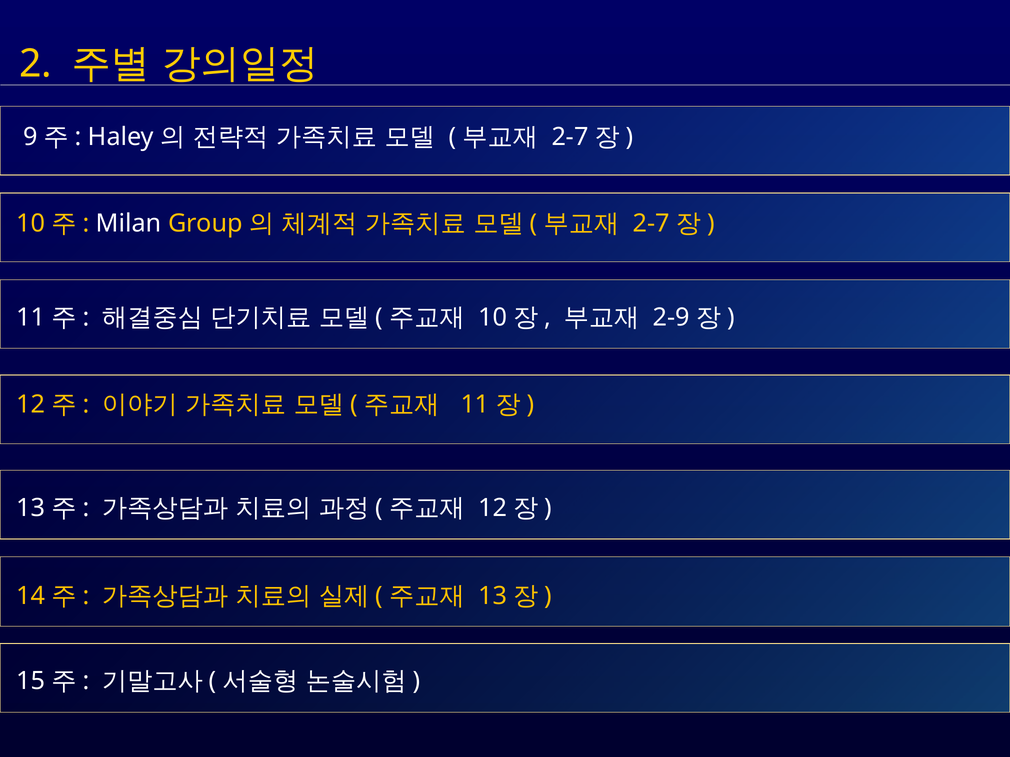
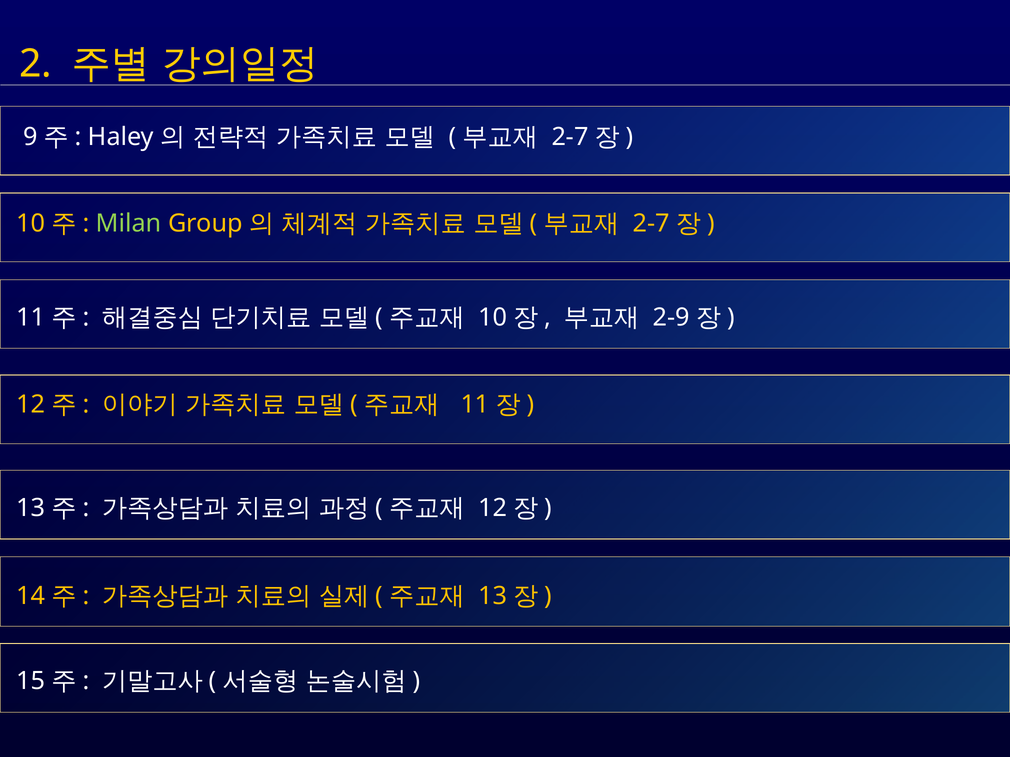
Milan colour: white -> light green (129, 224)
